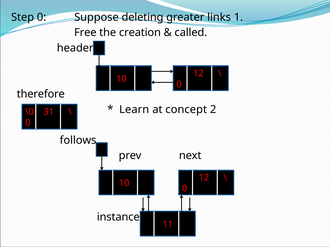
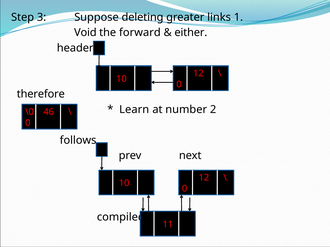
Step 0: 0 -> 3 (42, 17)
Free: Free -> Void (85, 33)
creation: creation -> forward (140, 33)
called: called -> either (191, 33)
concept: concept -> number (186, 110)
31: 31 -> 46 (49, 112)
instances: instances -> compiled (121, 217)
